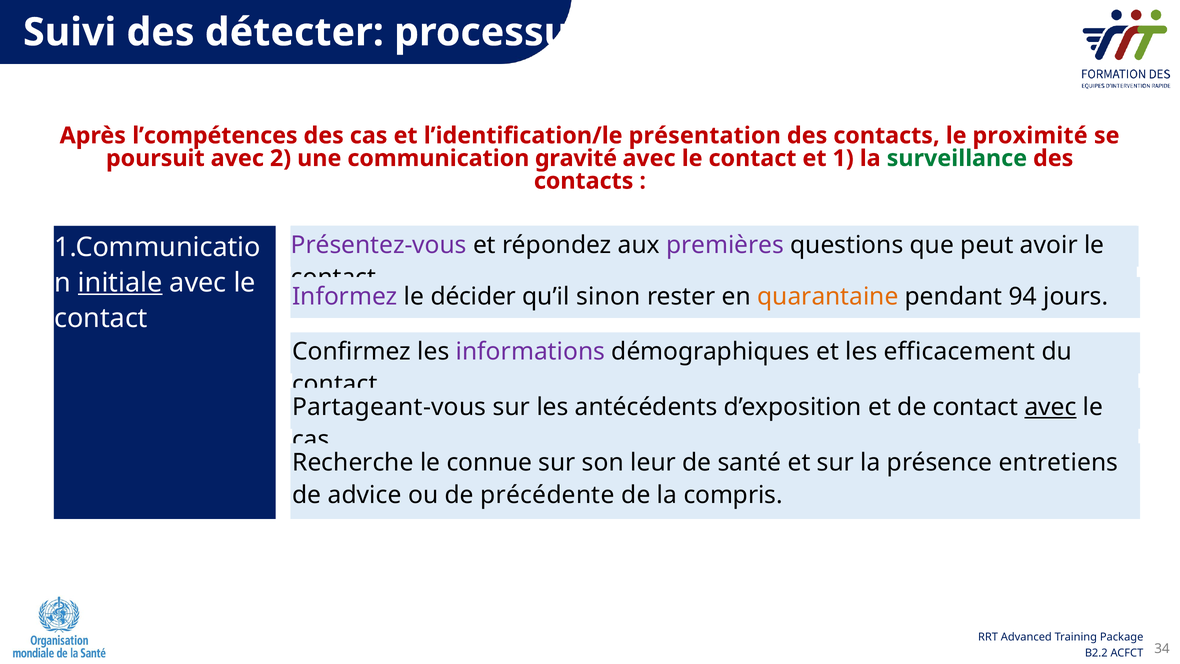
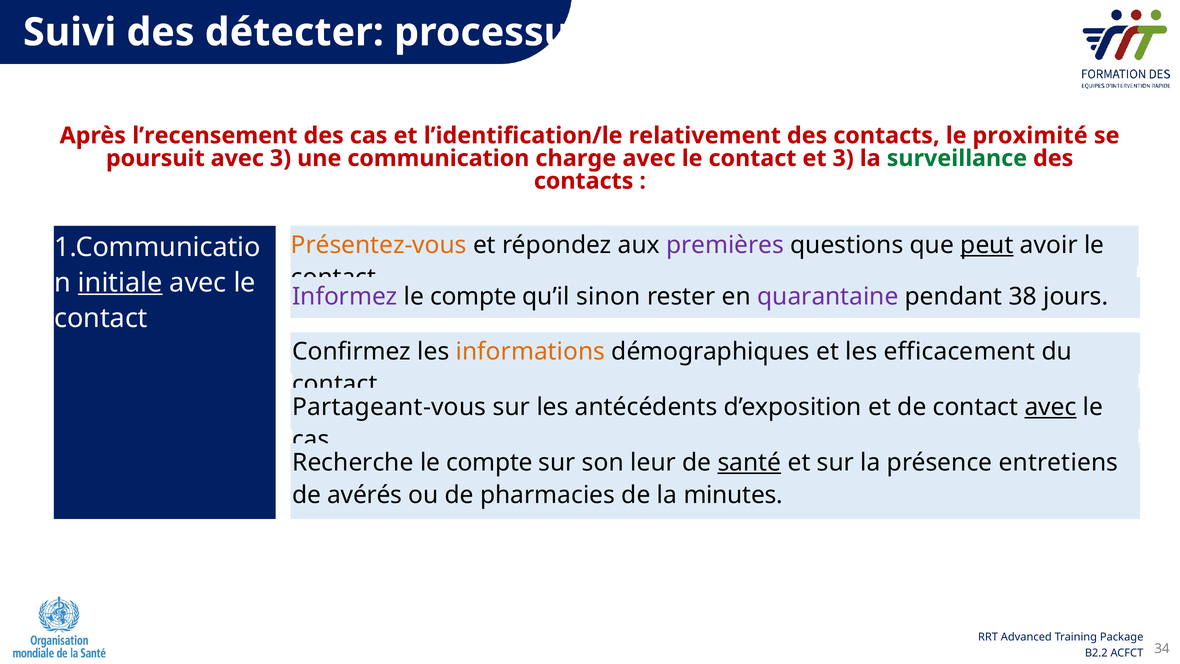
l’compétences: l’compétences -> l’recensement (215, 136)
présentation: présentation -> relativement (705, 136)
avec 2: 2 -> 3 (280, 158)
gravité: gravité -> charge (576, 158)
et 1: 1 -> 3 (843, 158)
Présentez-vous colour: purple -> orange (379, 245)
peut underline: none -> present (987, 245)
décider: décider -> compte (473, 296)
quarantaine colour: orange -> purple (828, 296)
94: 94 -> 38 (1023, 296)
informations colour: purple -> orange (530, 352)
connue: connue -> compte (489, 463)
santé underline: none -> present (749, 463)
advice: advice -> avérés (365, 495)
précédente: précédente -> pharmacies (548, 495)
compris: compris -> minutes (733, 495)
